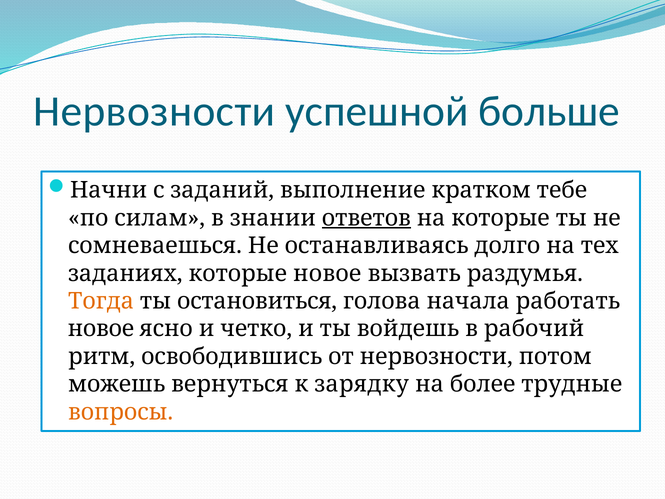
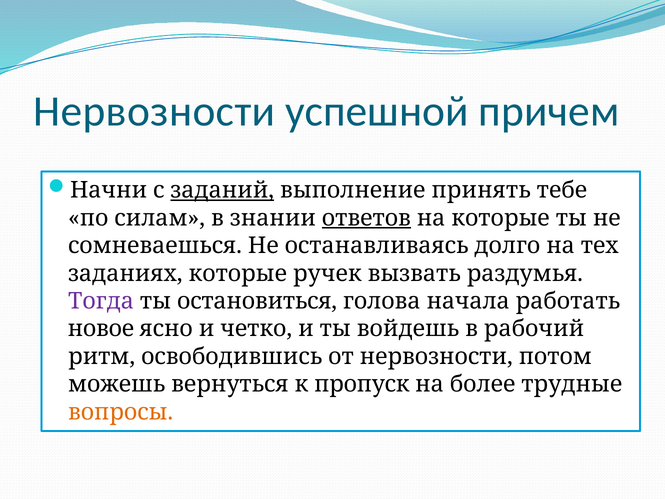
больше: больше -> причем (549, 111)
заданий underline: none -> present (222, 190)
кратком: кратком -> принять (481, 190)
которые новое: новое -> ручек (327, 273)
Тогда colour: orange -> purple (101, 301)
зарядку: зарядку -> пропуск (362, 384)
